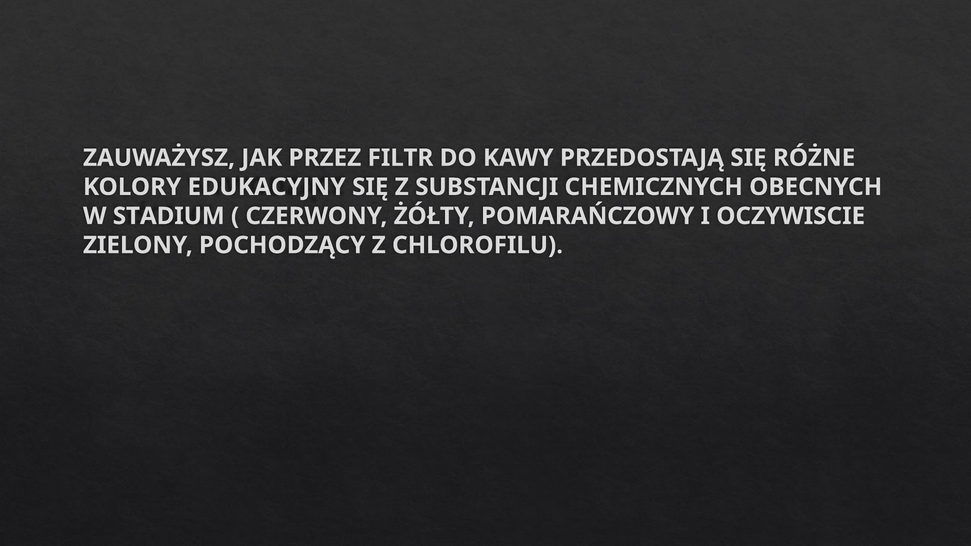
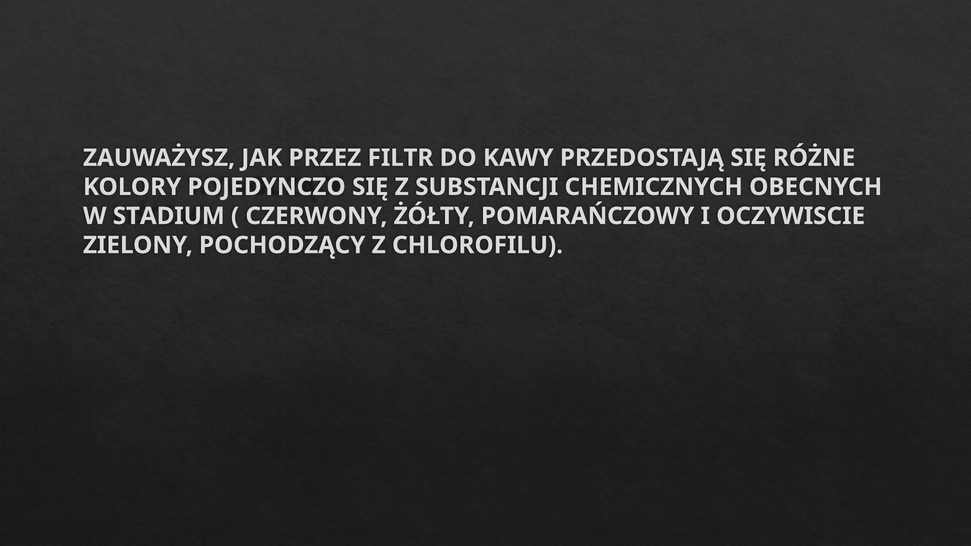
EDUKACYJNY: EDUKACYJNY -> POJEDYNCZO (267, 187)
